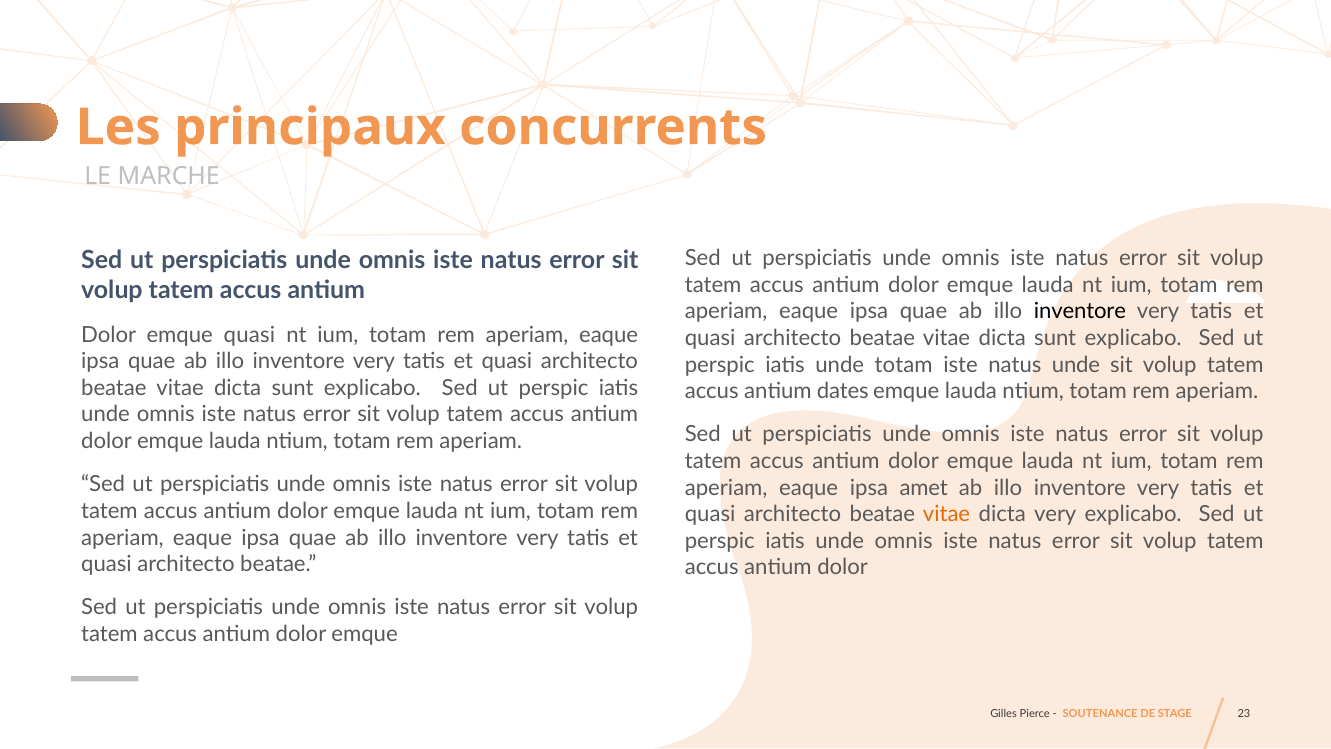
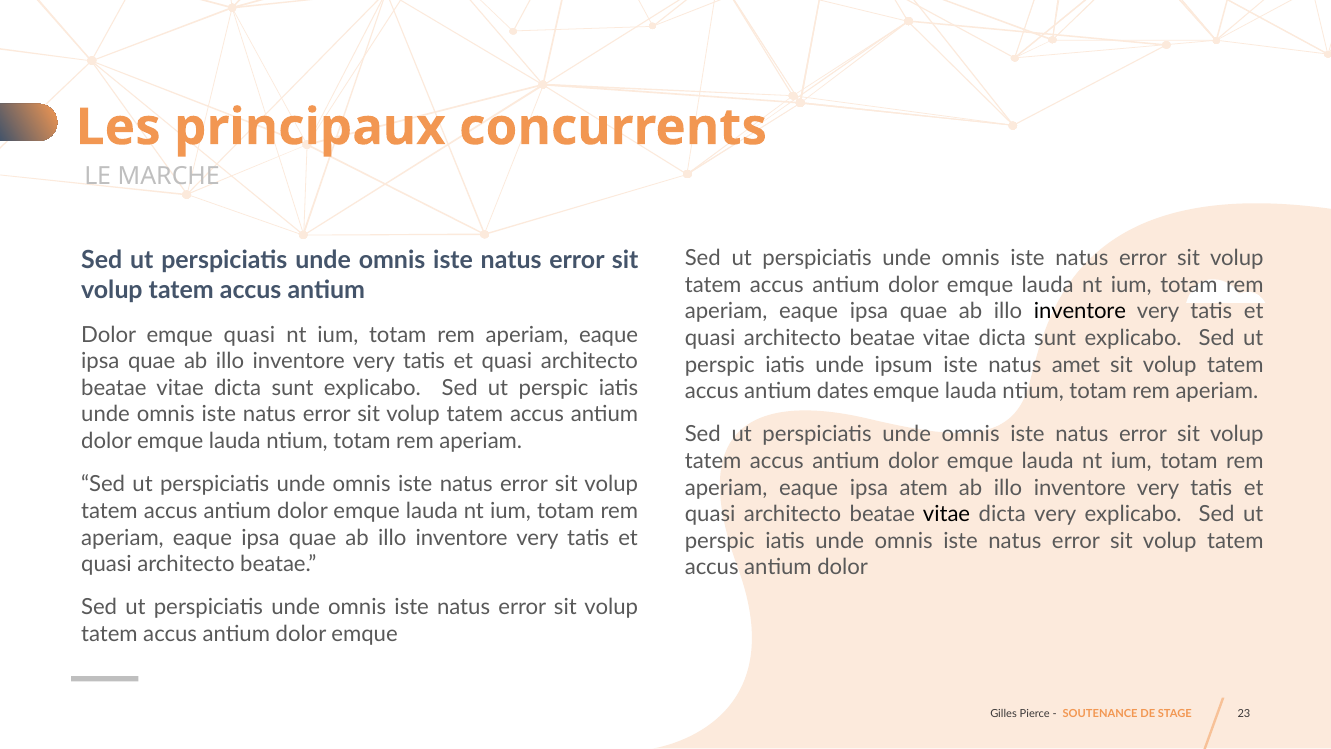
unde totam: totam -> ipsum (904, 365)
natus unde: unde -> amet (1076, 365)
amet: amet -> atem (924, 488)
vitae colour: orange -> black (947, 514)
